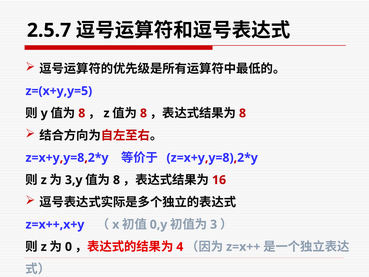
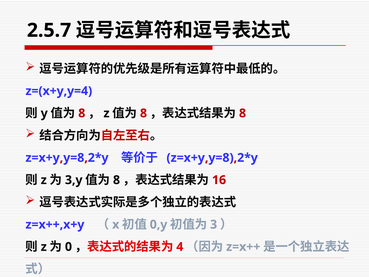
z=(x+y,y=5: z=(x+y,y=5 -> z=(x+y,y=4 (59, 91)
